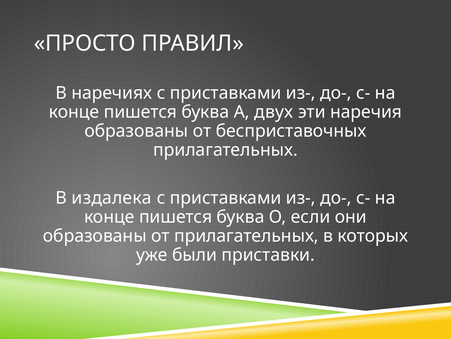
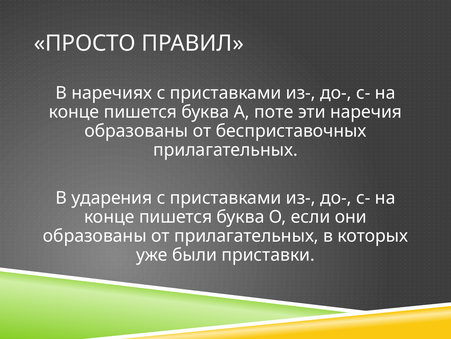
двух: двух -> поте (274, 112)
издалека: издалека -> ударения (112, 198)
